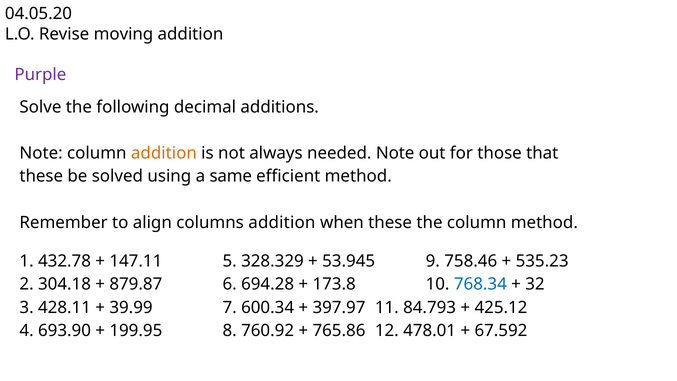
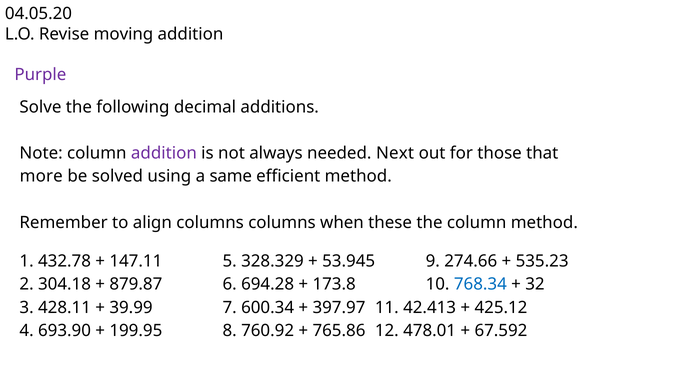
addition colour: orange -> purple (164, 153)
needed Note: Note -> Next (395, 153)
these: these -> more (41, 176)
columns addition: addition -> columns (282, 222)
758.46: 758.46 -> 274.66 (471, 261)
84.793: 84.793 -> 42.413 (430, 307)
